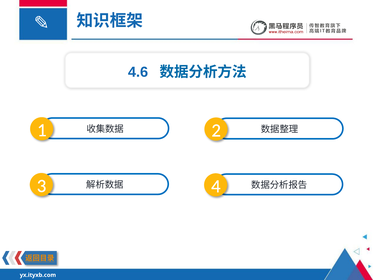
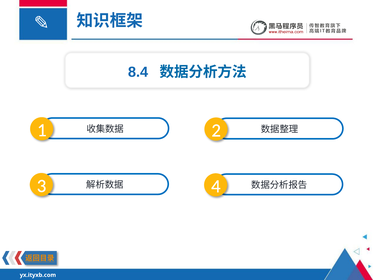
4.6: 4.6 -> 8.4 (138, 72)
